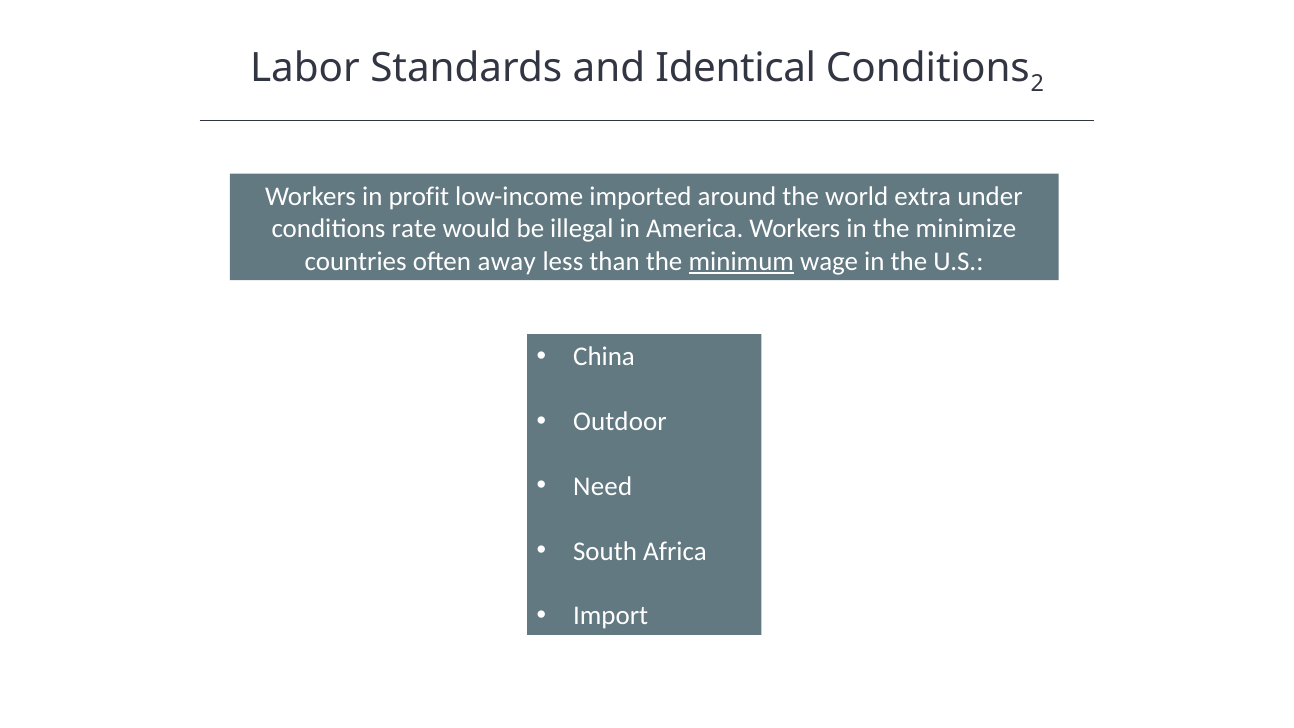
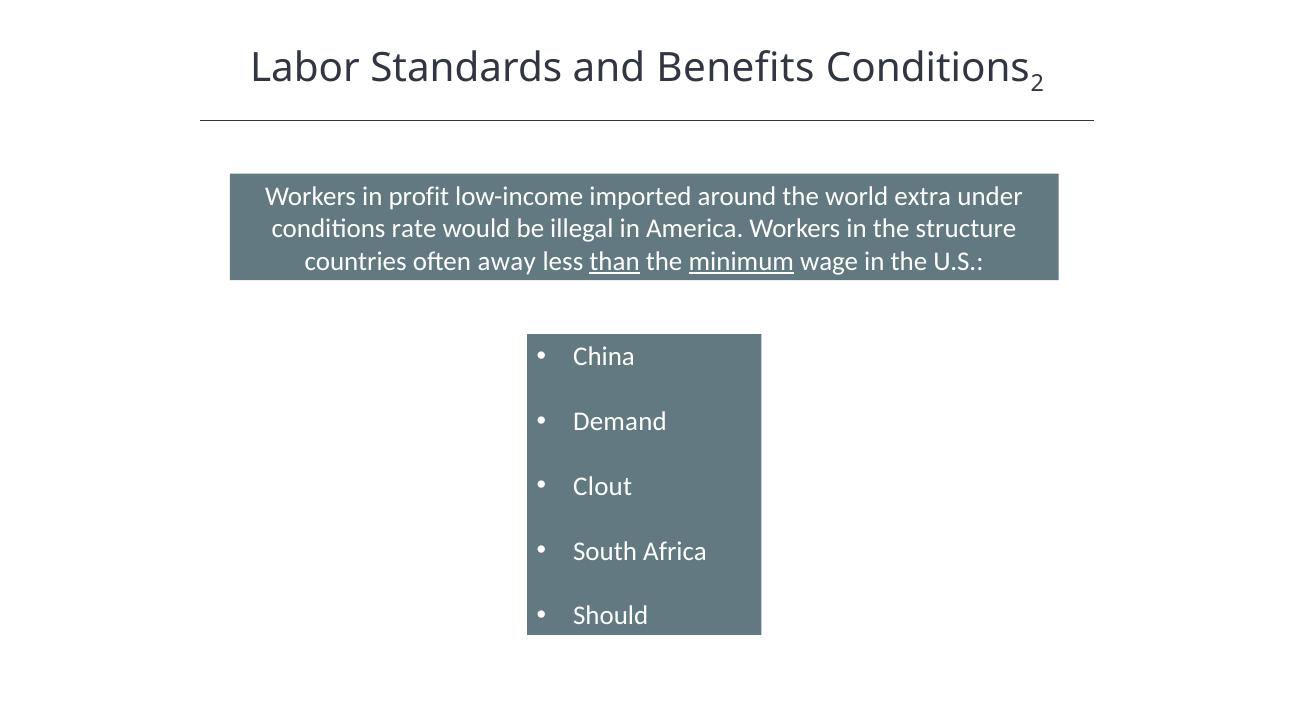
Identical: Identical -> Benefits (735, 68)
minimize: minimize -> structure (966, 229)
than underline: none -> present (615, 261)
Outdoor: Outdoor -> Demand (620, 422)
Need: Need -> Clout (603, 486)
Import: Import -> Should (611, 616)
